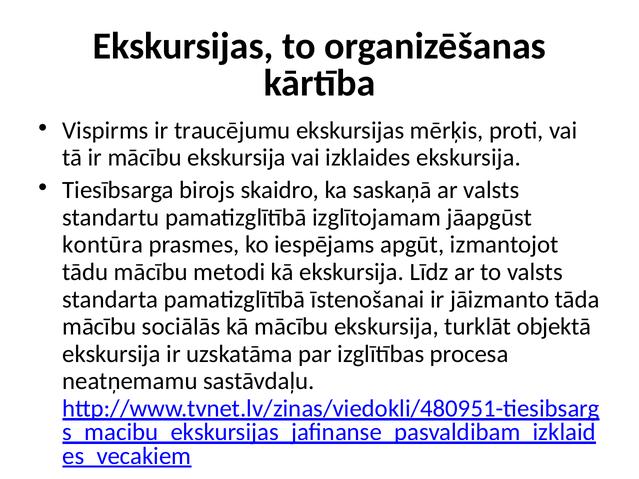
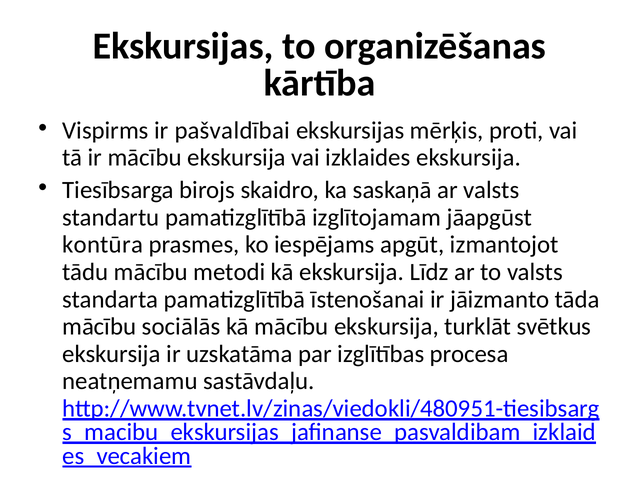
traucējumu: traucējumu -> pašvaldībai (232, 130)
objektā: objektā -> svētkus (554, 327)
